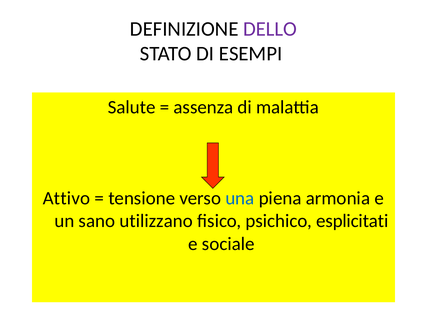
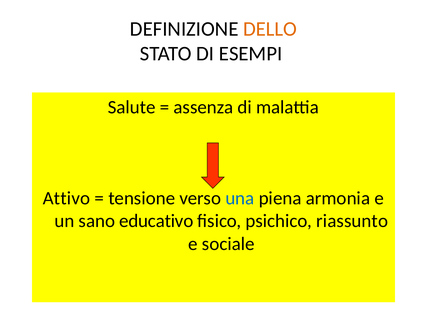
DELLO colour: purple -> orange (270, 29)
utilizzano: utilizzano -> educativo (156, 221)
esplicitati: esplicitati -> riassunto (352, 221)
